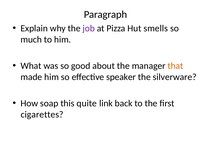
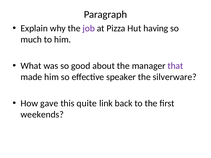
smells: smells -> having (156, 28)
that colour: orange -> purple (175, 66)
soap: soap -> gave (49, 103)
cigarettes: cigarettes -> weekends (42, 115)
